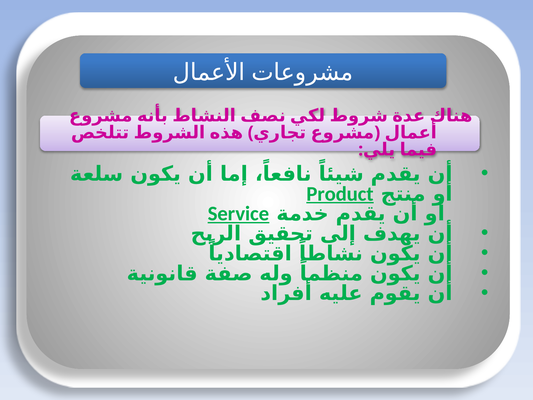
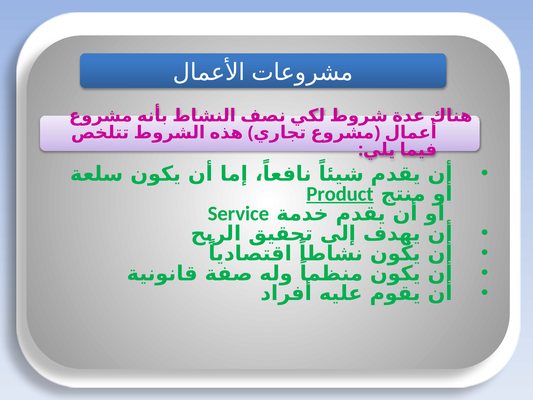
Service underline: present -> none (239, 214)
